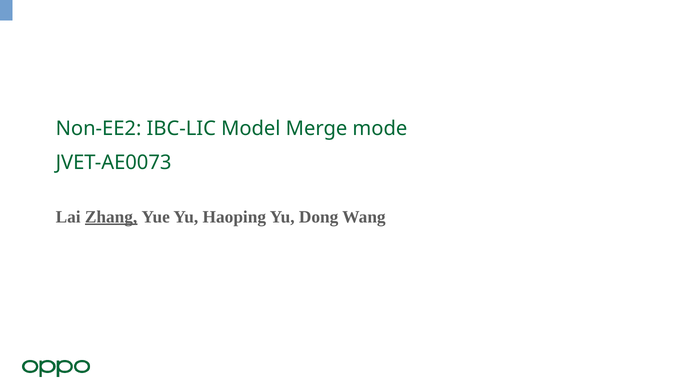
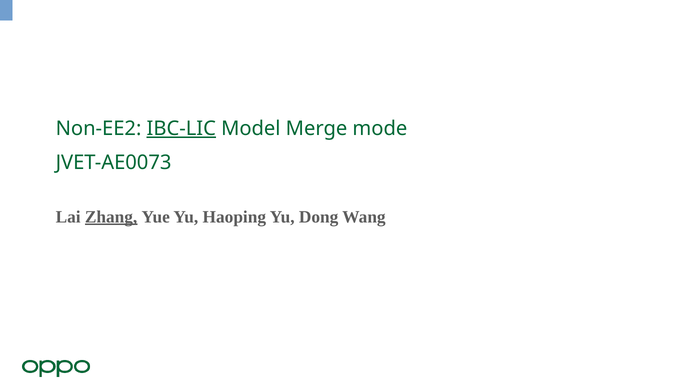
IBC-LIC underline: none -> present (181, 128)
